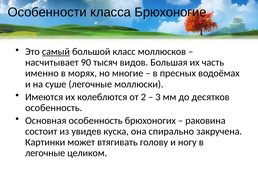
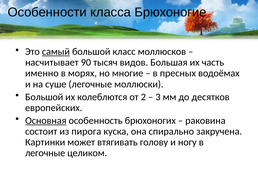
Имеются: Имеются -> Большой (44, 97)
особенность: особенность -> европейских (54, 108)
Основная underline: none -> present (46, 121)
увидев: увидев -> пирога (86, 132)
